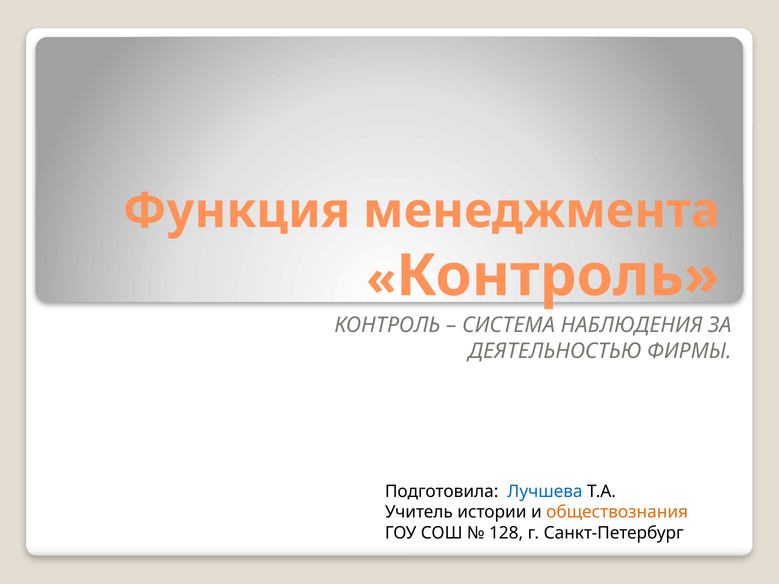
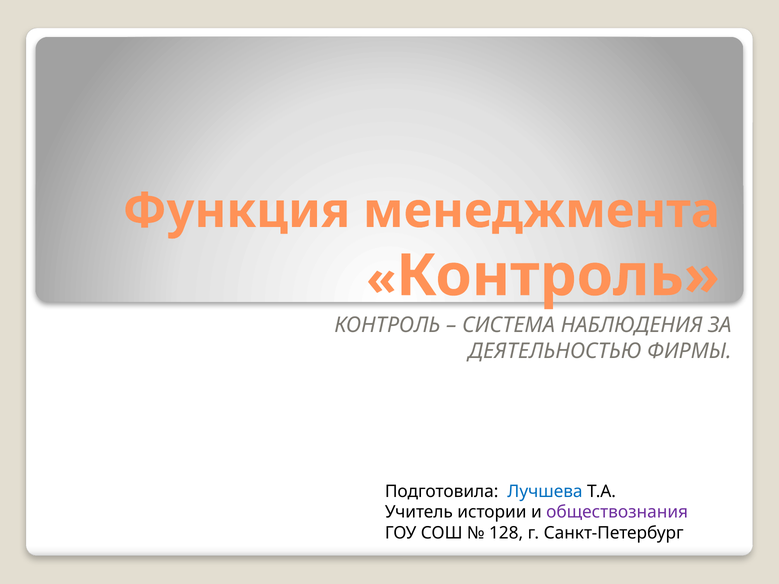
обществознания colour: orange -> purple (617, 512)
